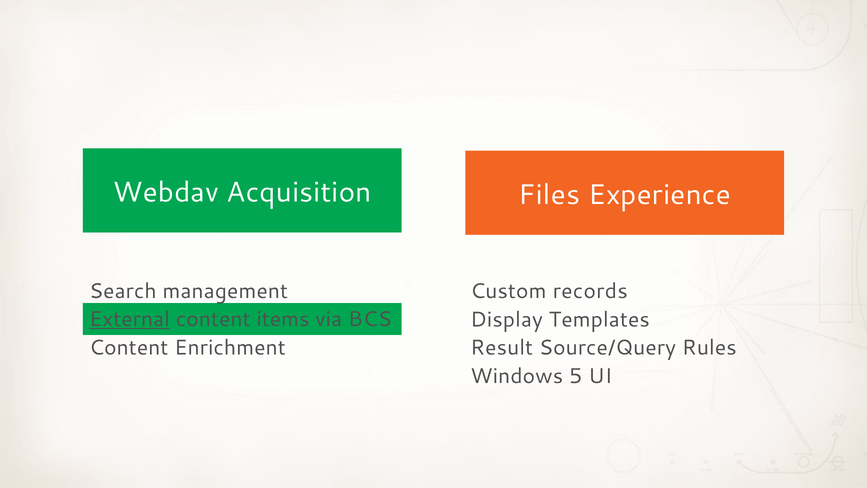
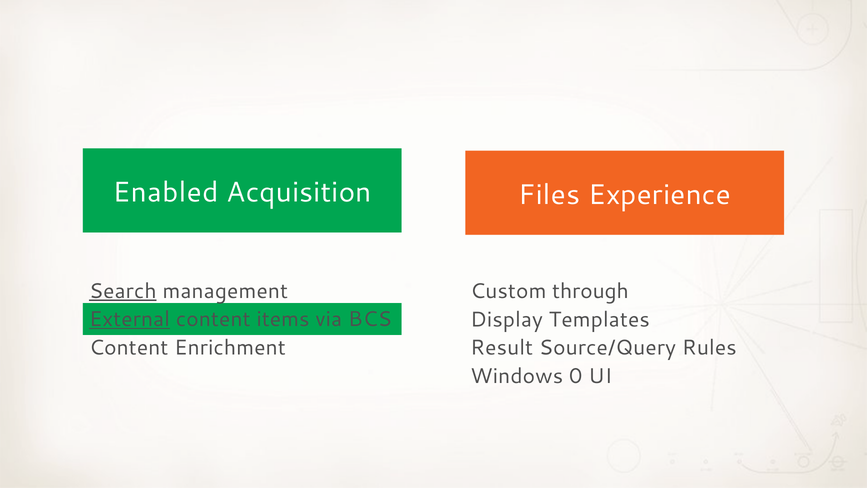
Webdav: Webdav -> Enabled (166, 192)
Search underline: none -> present (123, 291)
records: records -> through (590, 291)
5: 5 -> 0 (576, 376)
